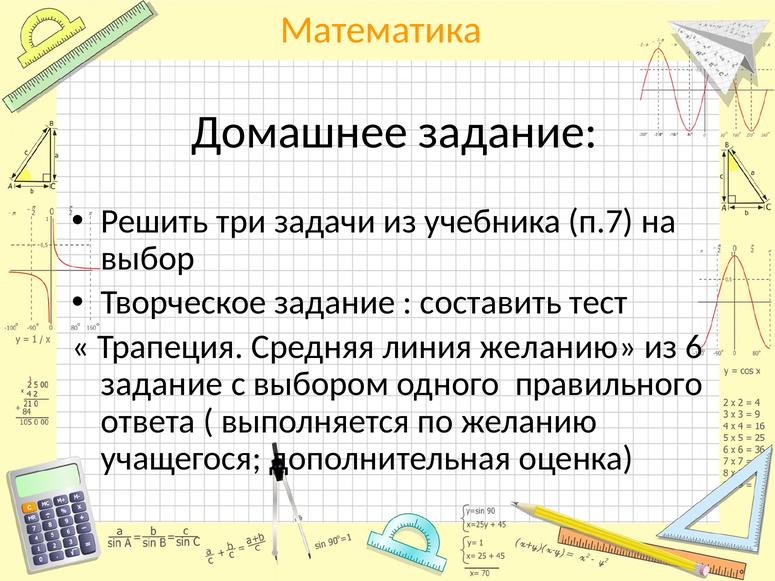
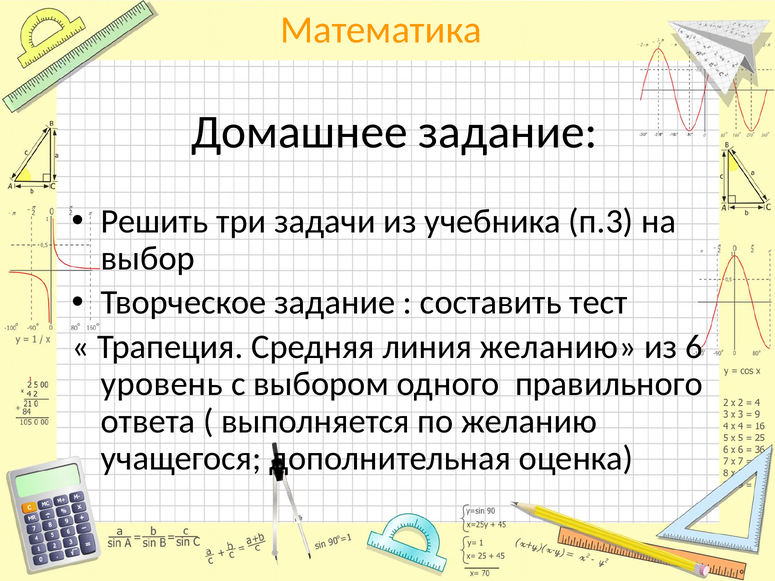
п.7: п.7 -> п.3 (601, 221)
задание: задание -> уровень (162, 384)
